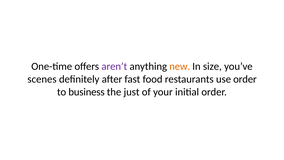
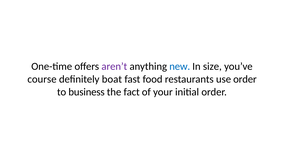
new colour: orange -> blue (180, 66)
scenes: scenes -> course (42, 79)
after: after -> boat (112, 79)
just: just -> fact (132, 92)
